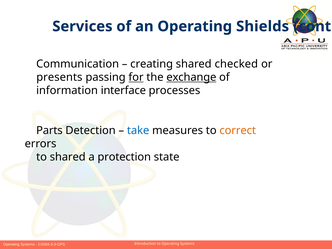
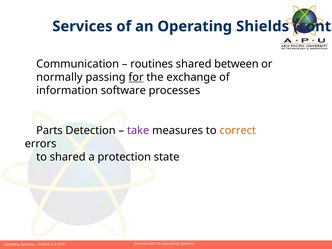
creating: creating -> routines (152, 64)
checked: checked -> between (236, 64)
presents: presents -> normally (59, 77)
exchange underline: present -> none (191, 77)
interface: interface -> software (123, 91)
take colour: blue -> purple (138, 130)
